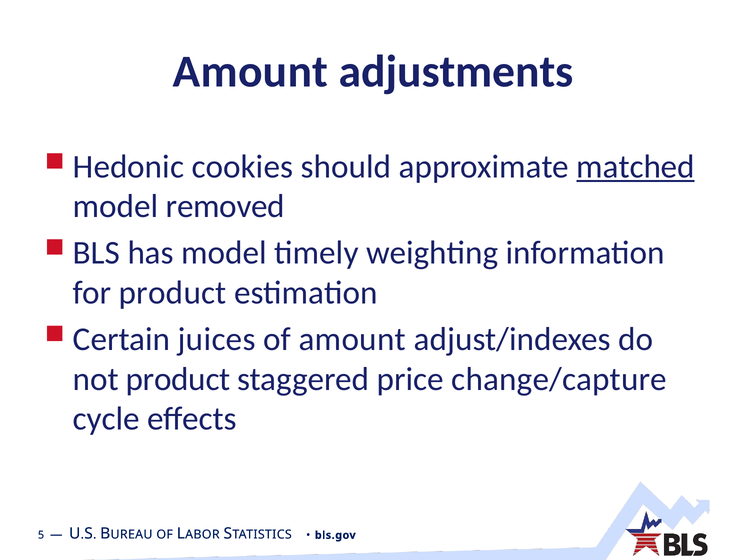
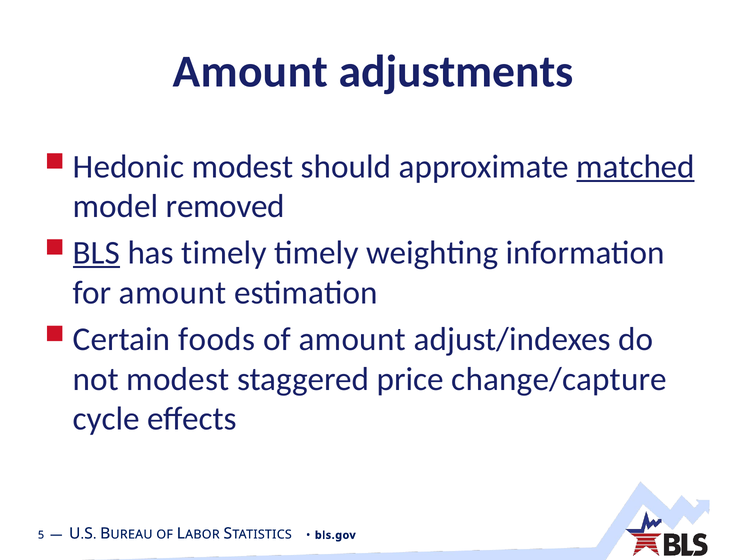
Hedonic cookies: cookies -> modest (242, 167)
BLS underline: none -> present (96, 253)
has model: model -> timely (224, 253)
for product: product -> amount (173, 293)
juices: juices -> foods (217, 339)
not product: product -> modest (178, 379)
